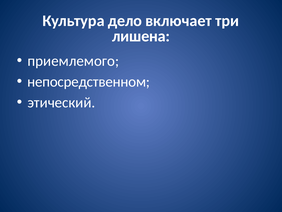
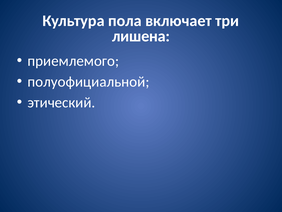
дело: дело -> пола (125, 21)
непосредственном: непосредственном -> полуофициальной (88, 82)
